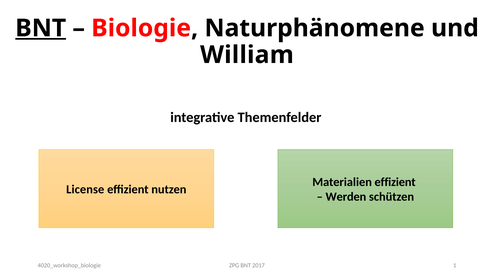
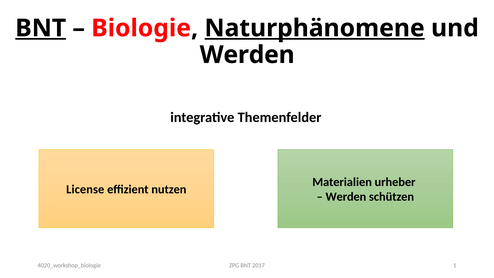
Naturphänomene underline: none -> present (315, 28)
William: William -> Werden (247, 55)
Materialien effizient: effizient -> urheber (395, 182)
